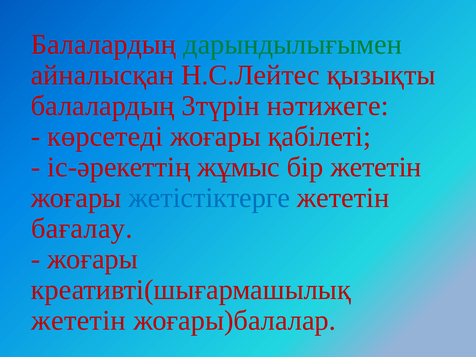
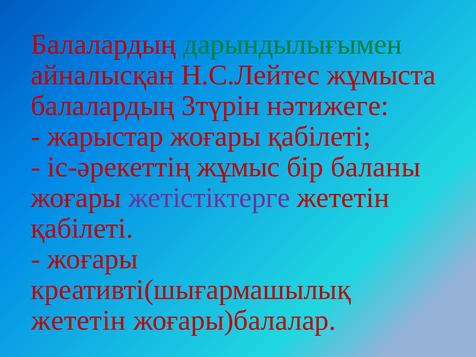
қызықты: қызықты -> жұмыста (381, 75)
көрсетеді: көрсетеді -> жарыстар (105, 136)
бір жететін: жететін -> баланы (376, 167)
жетістіктерге colour: blue -> purple (209, 198)
бағалау: бағалау -> қабілеті (82, 229)
